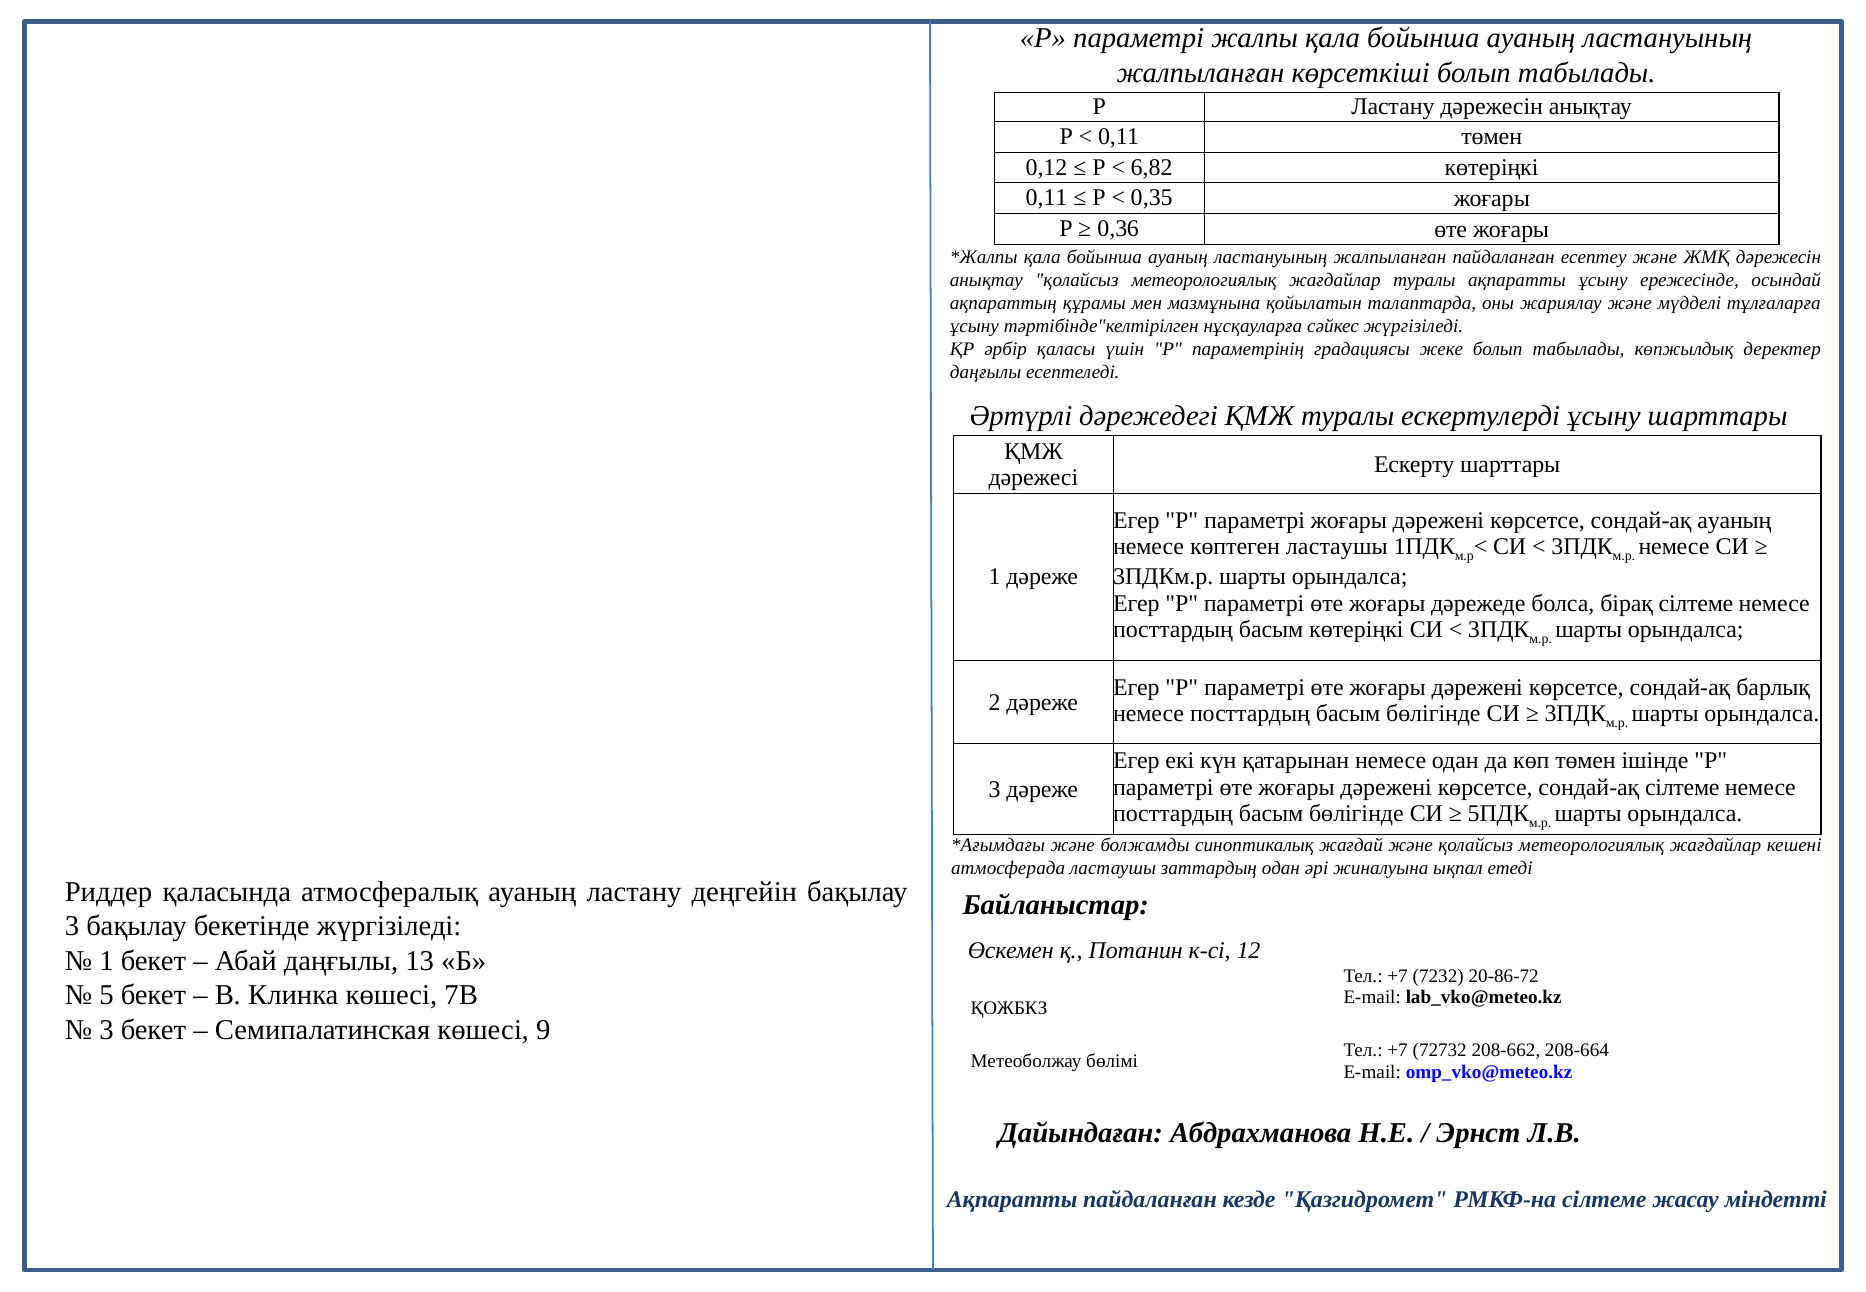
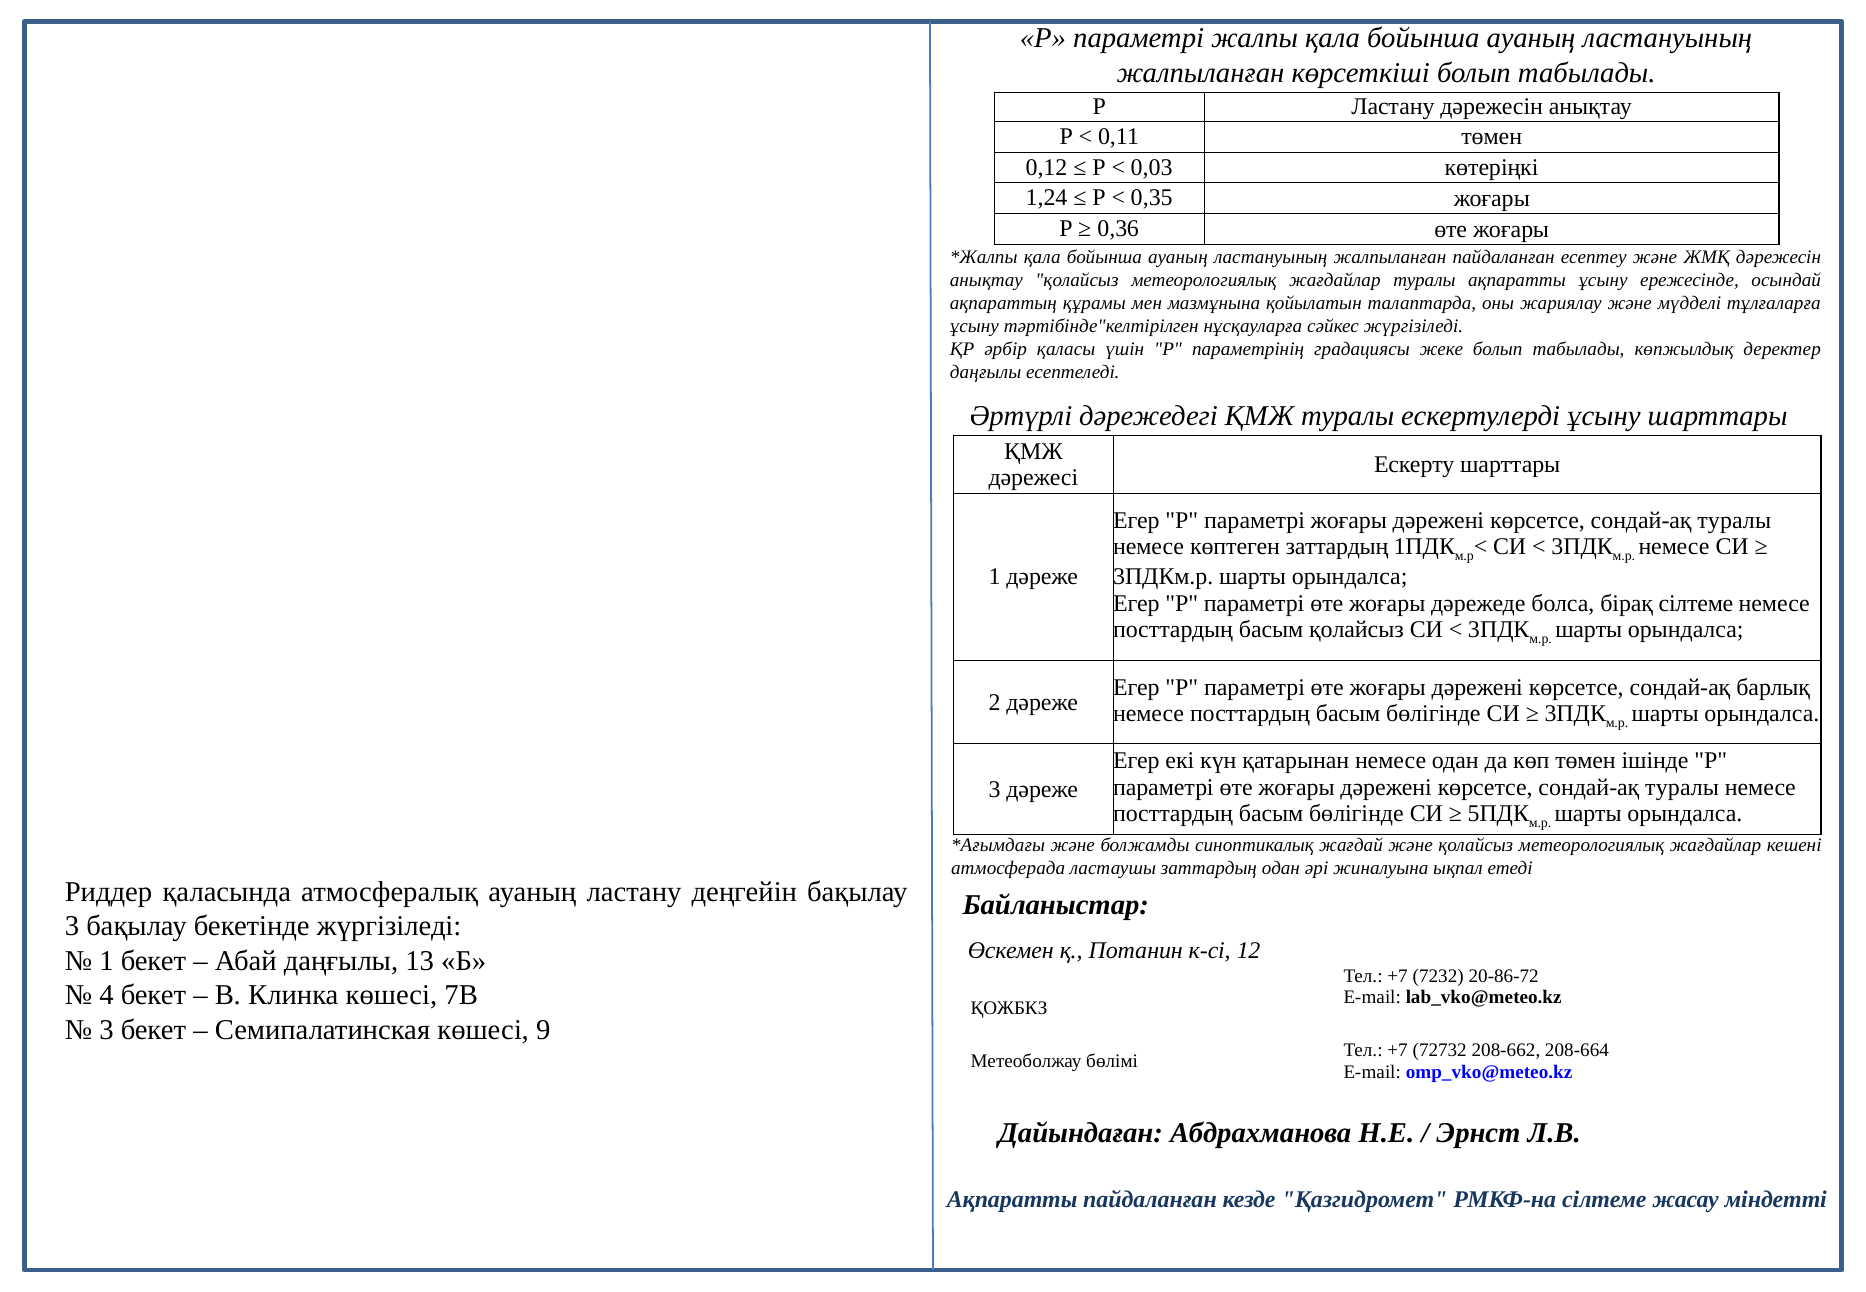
6,82: 6,82 -> 0,03 (1152, 167)
0,11: 0,11 -> 1,24 (1047, 198)
ауаның: ауаның -> туралы (1734, 520)
көптеген ластаушы: ластаушы -> заттардың (1337, 547)
басым көтеріңкі: көтеріңкі -> қолайсыз (1356, 629)
сілтеме: сілтеме -> туралы (1682, 787)
5: 5 -> 4 (107, 995)
